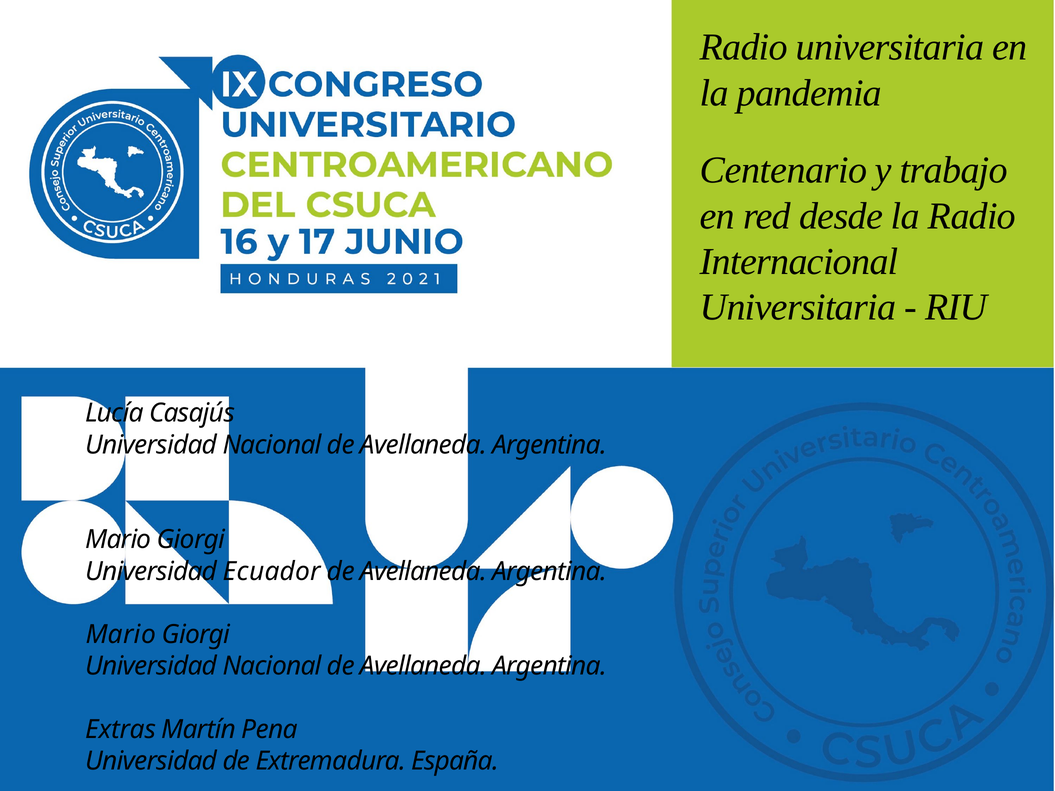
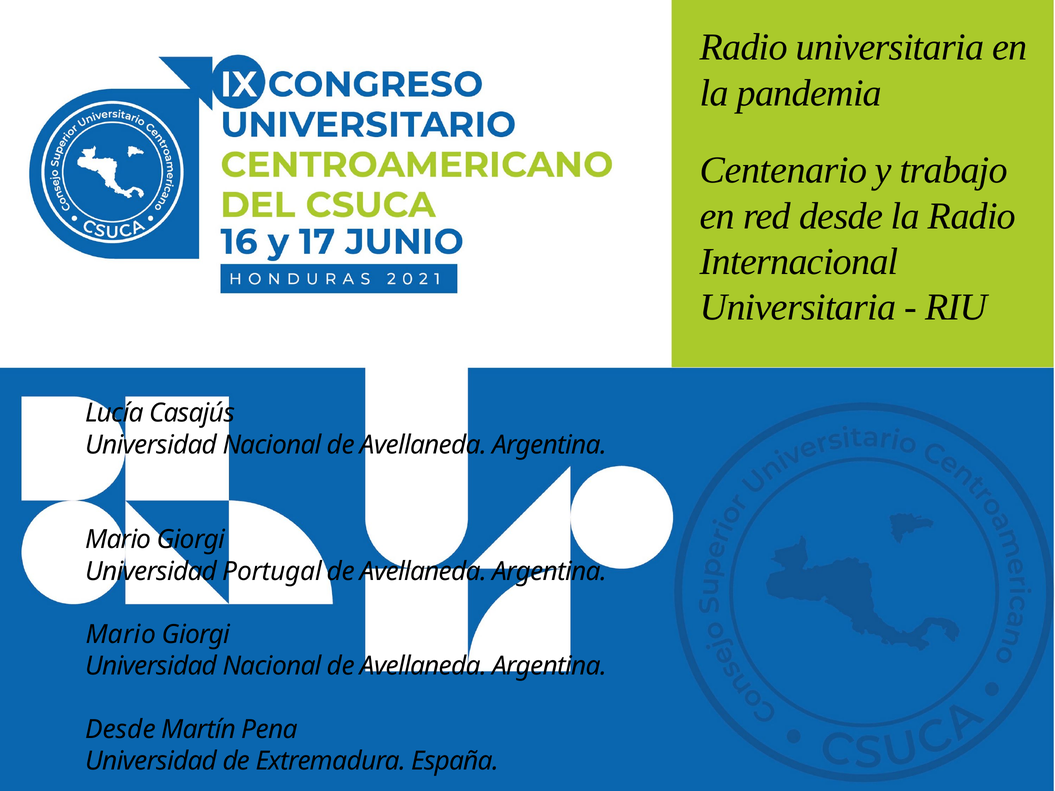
Ecuador: Ecuador -> Portugal (272, 572)
Extras: Extras -> Desde (121, 730)
